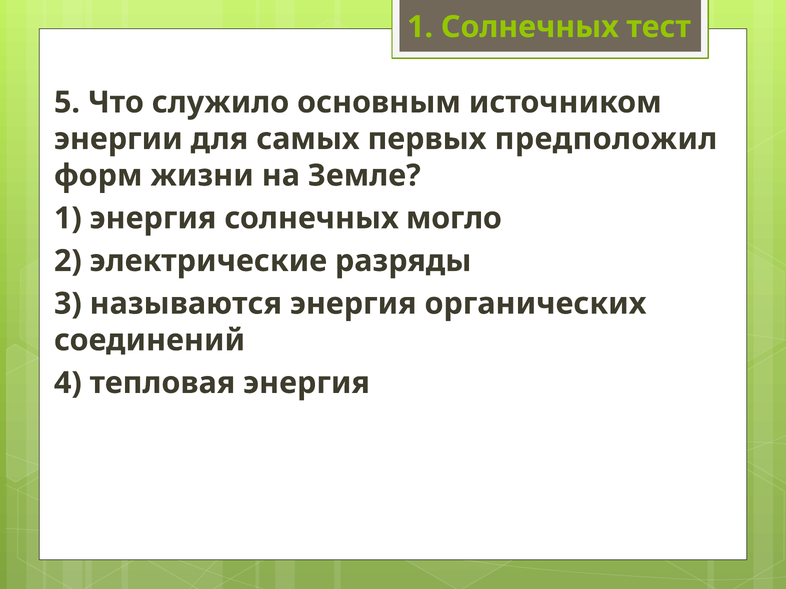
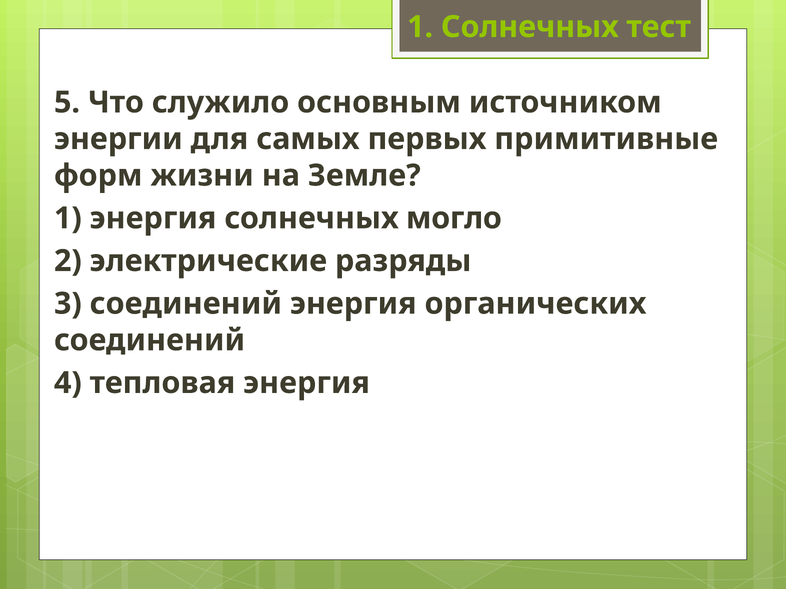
предположил: предположил -> примитивные (606, 139)
называются: называются -> соединений (186, 304)
